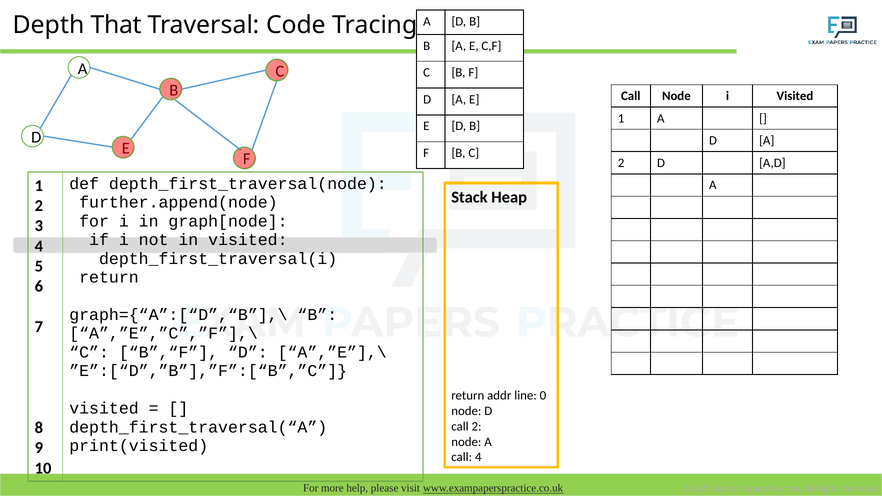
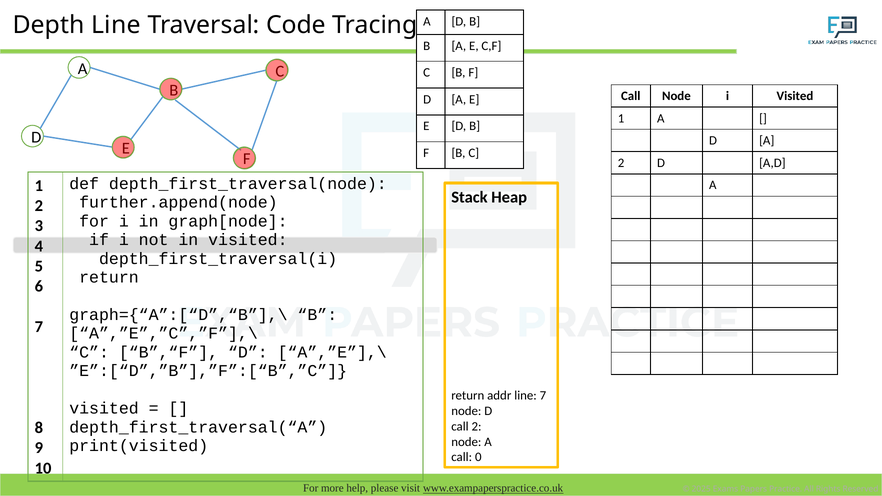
Depth That: That -> Line (116, 25)
line 0: 0 -> 7 (543, 396)
call 4: 4 -> 0 (478, 457)
